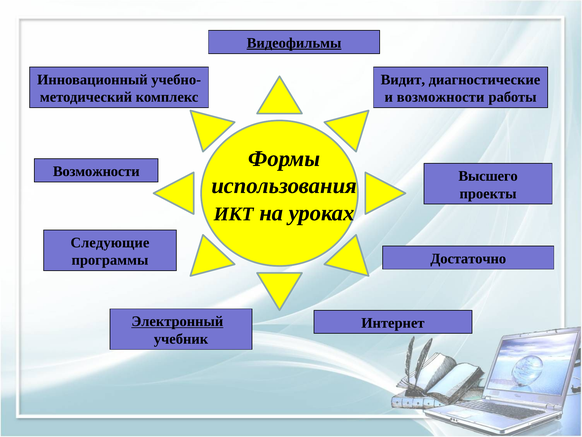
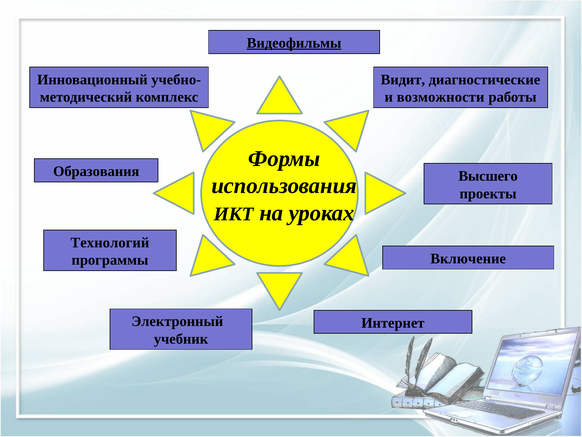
Возможности: Возможности -> Образования (96, 171)
Следующие: Следующие -> Технологий (110, 242)
Достаточно: Достаточно -> Включение (468, 258)
Электронный underline: present -> none (177, 321)
